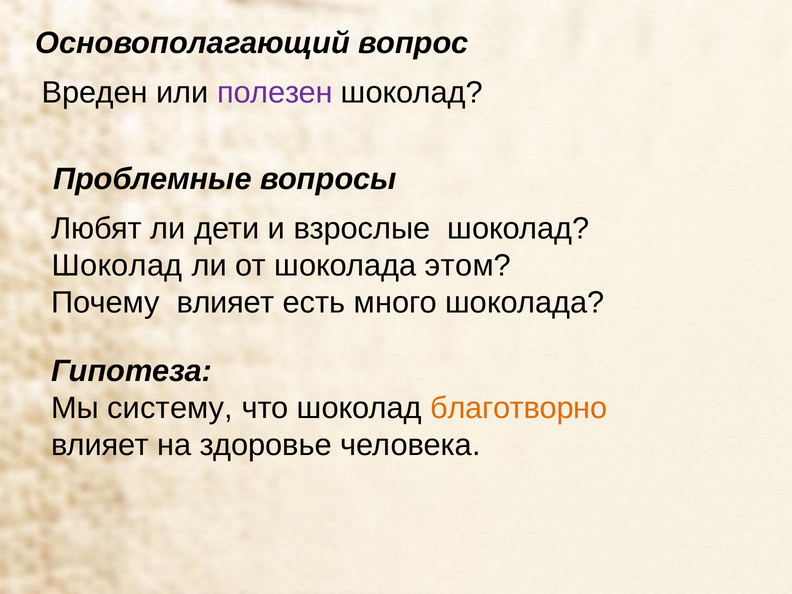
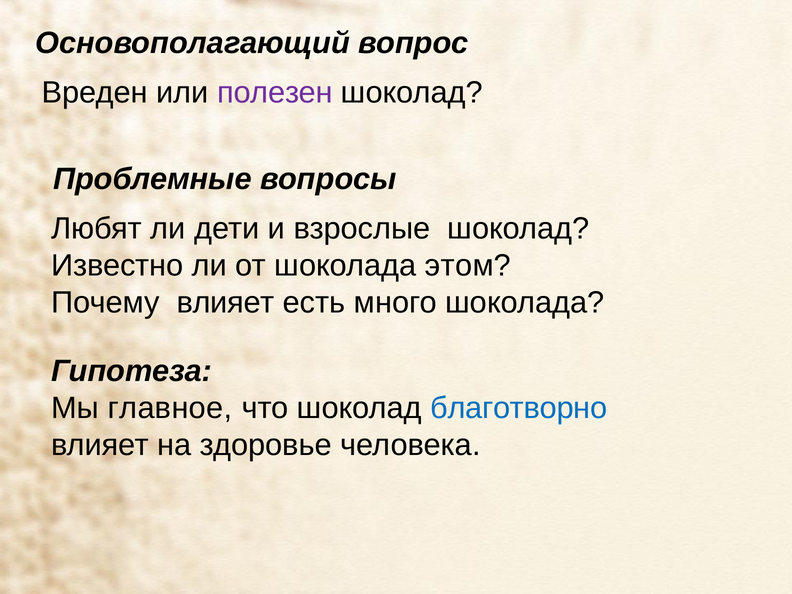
Шоколад: Шоколад -> Известно (117, 266)
систему: систему -> главное (170, 408)
благотворно colour: orange -> blue (519, 408)
